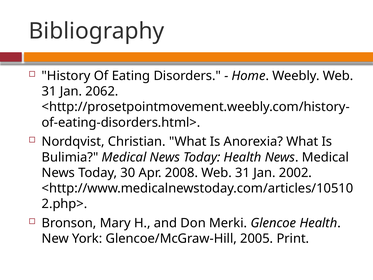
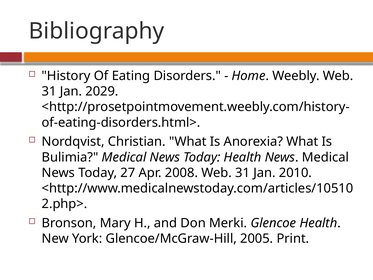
2062: 2062 -> 2029 (102, 91)
30: 30 -> 27 (128, 173)
2002: 2002 -> 2010 (295, 173)
